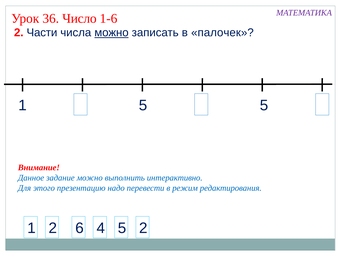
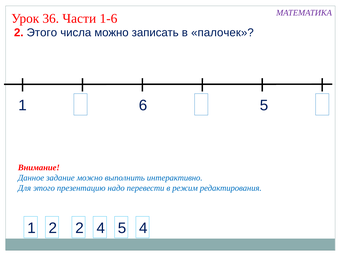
Число: Число -> Части (79, 19)
2 Части: Части -> Этого (42, 33)
можно underline: present -> none (112, 33)
1 5: 5 -> 6 (143, 105)
2 6: 6 -> 2 (79, 228)
5 2: 2 -> 4 (143, 228)
